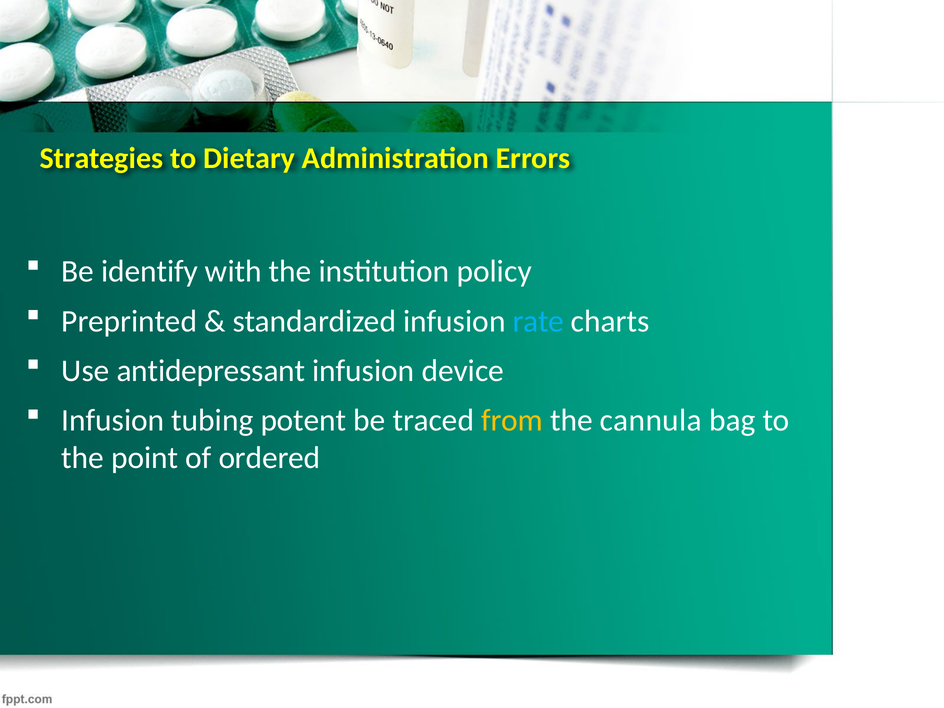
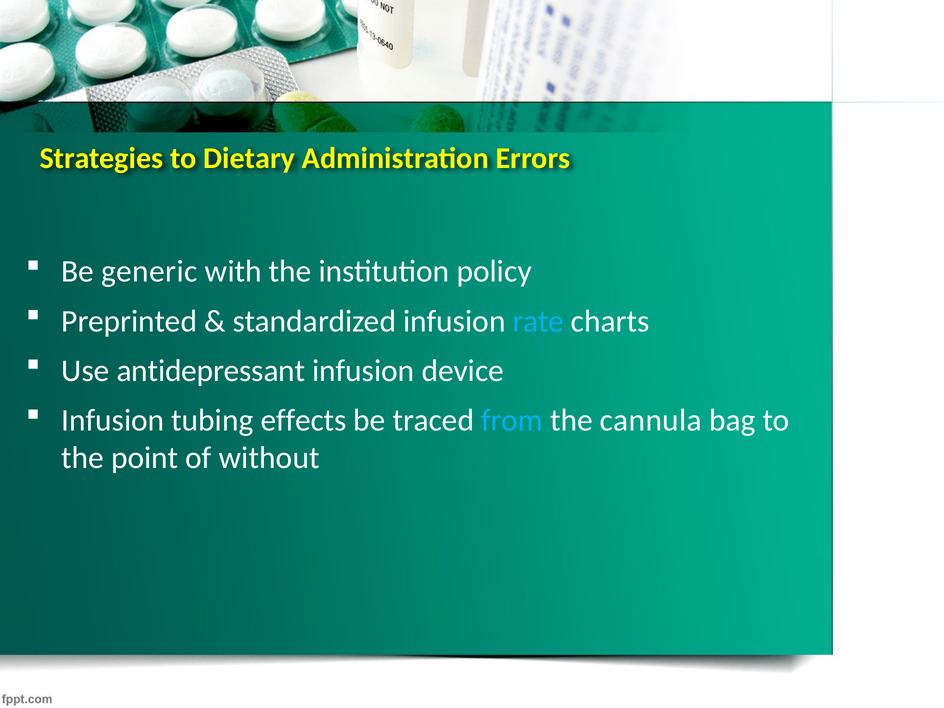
identify: identify -> generic (149, 272)
potent: potent -> effects (303, 420)
from colour: yellow -> light blue (512, 420)
ordered: ordered -> without (269, 458)
